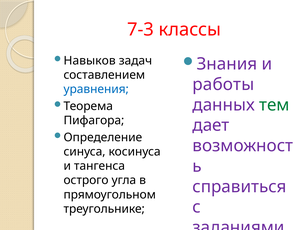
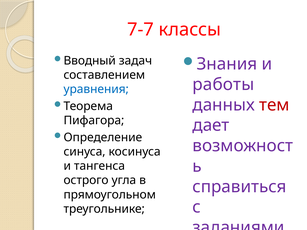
7-3: 7-3 -> 7-7 (140, 30)
Навыков: Навыков -> Вводный (90, 61)
тем colour: green -> red (274, 105)
